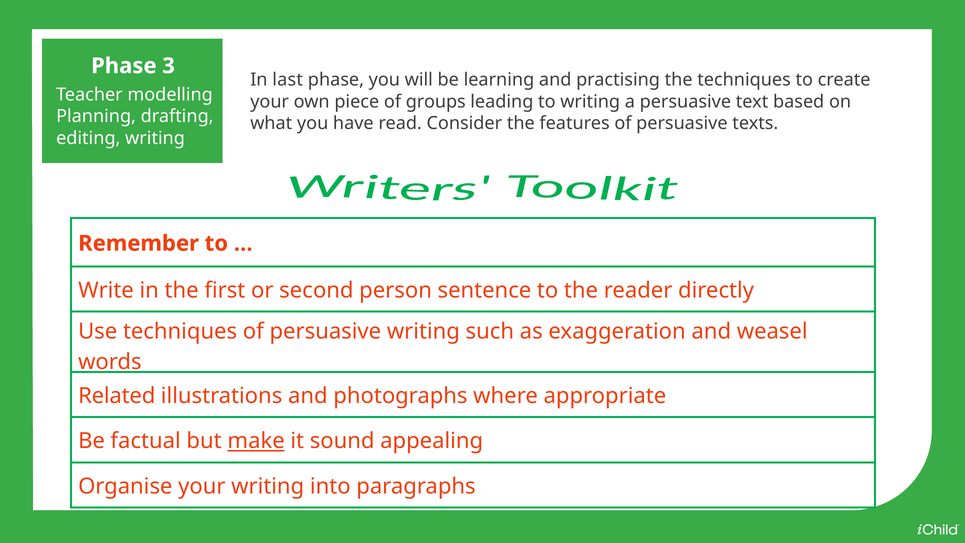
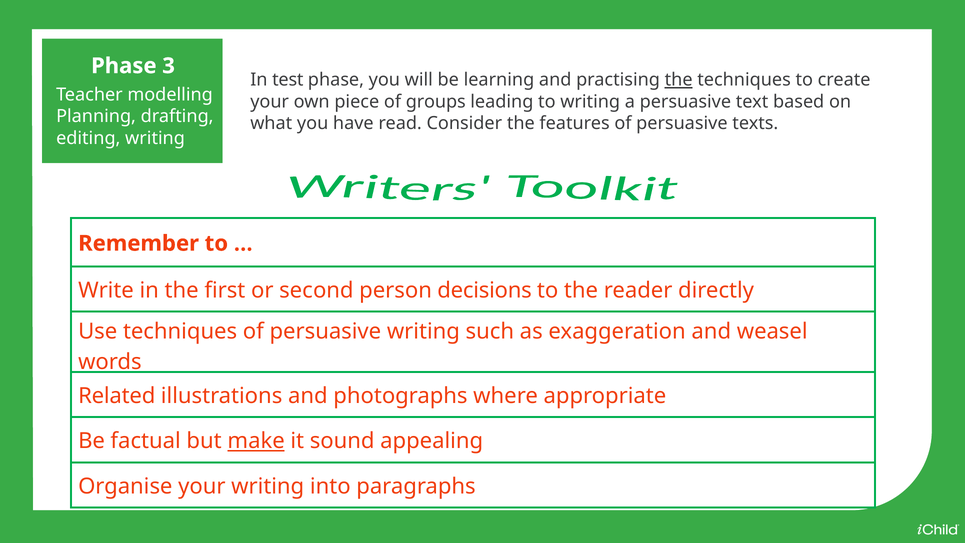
last: last -> test (288, 80)
the underline: none -> present (679, 80)
sentence: sentence -> decisions (485, 290)
